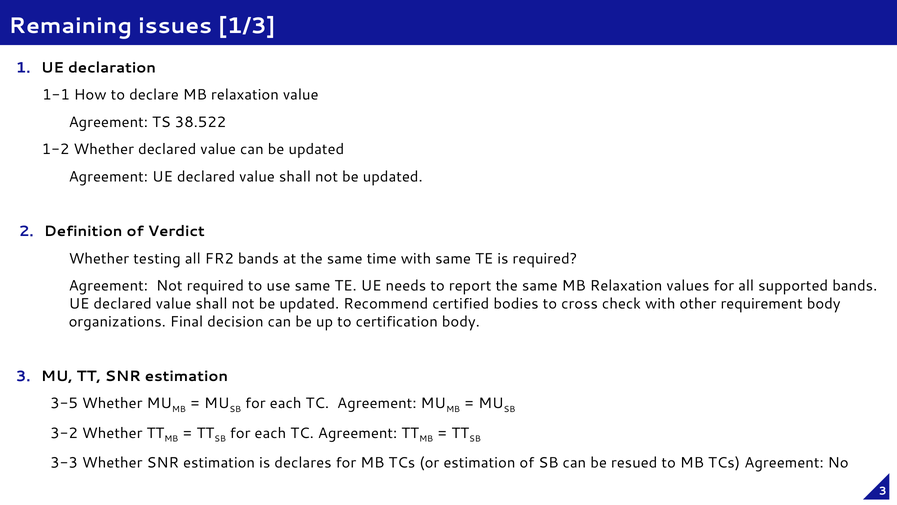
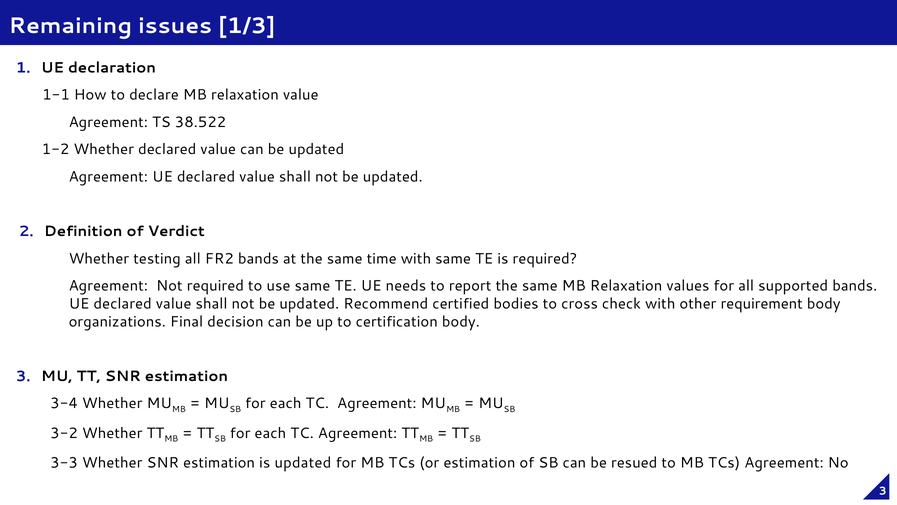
3-5: 3-5 -> 3-4 (64, 403)
is declares: declares -> updated (303, 463)
